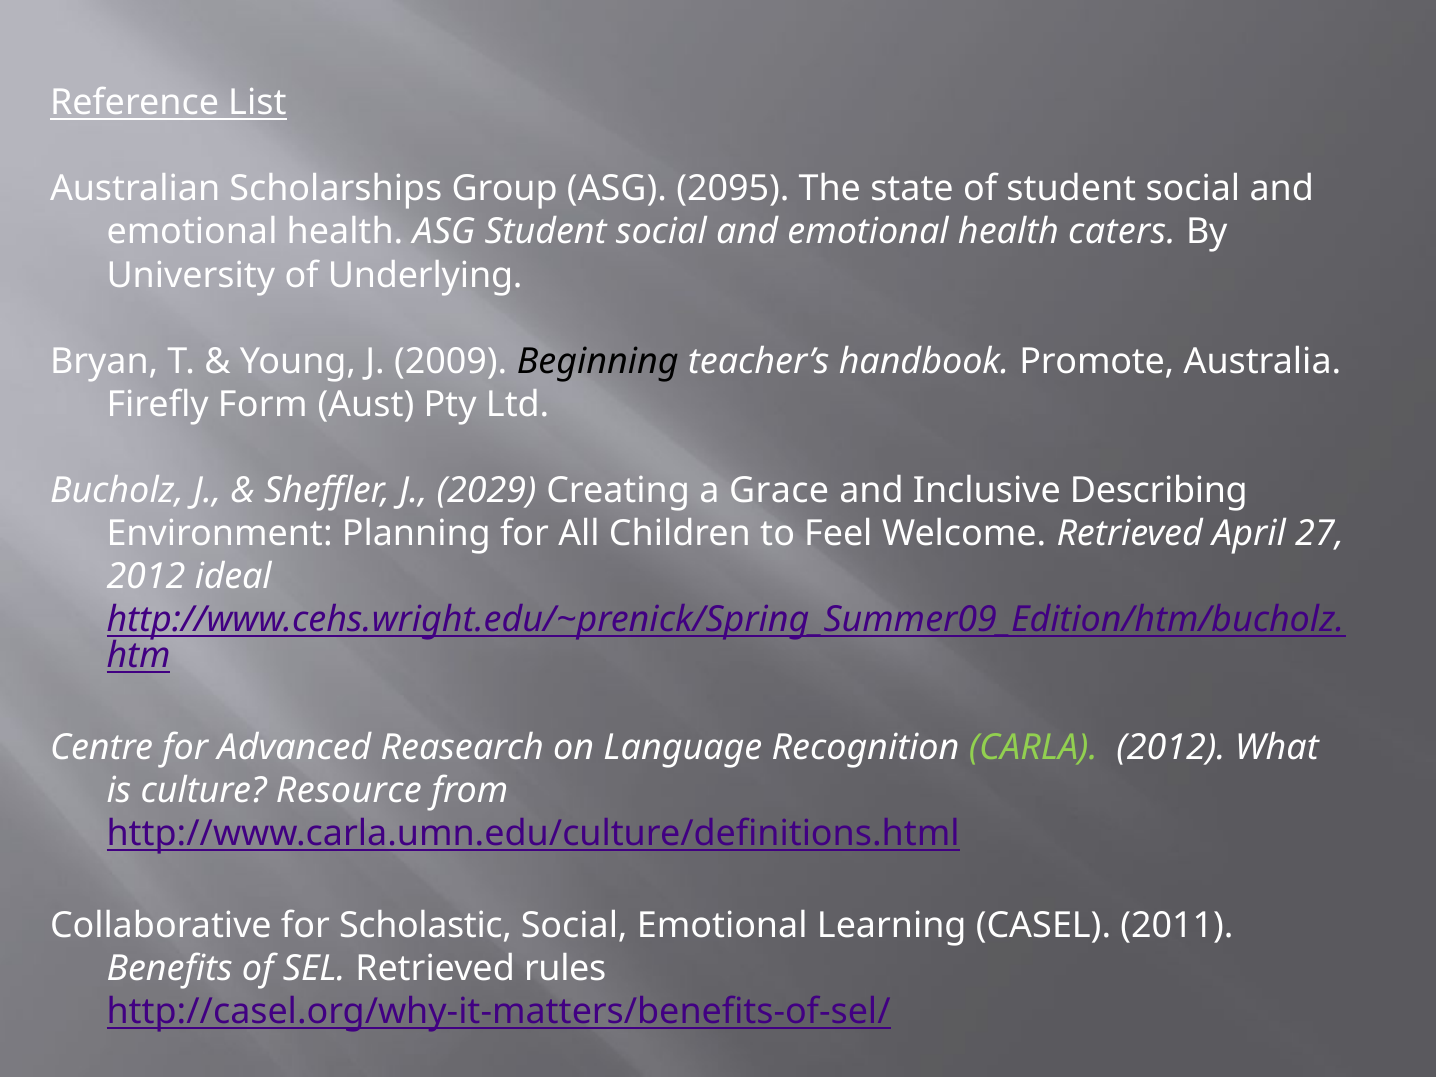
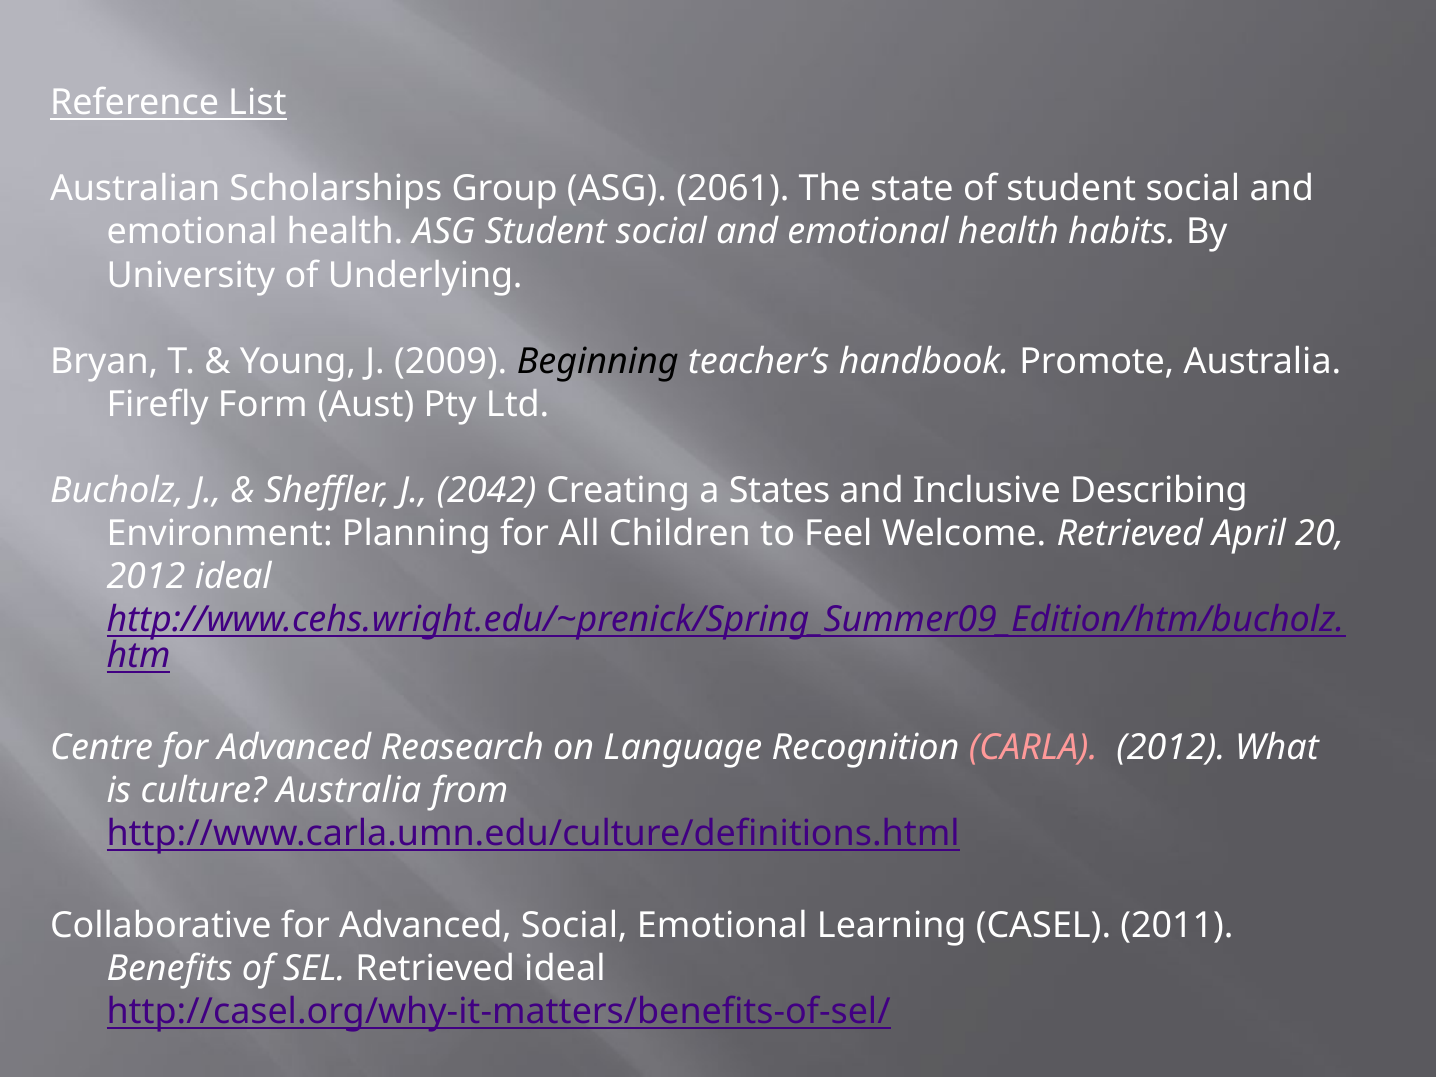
2095: 2095 -> 2061 (733, 189)
caters: caters -> habits (1122, 232)
2029: 2029 -> 2042 (487, 491)
Grace: Grace -> States (780, 491)
27: 27 -> 20 (1320, 534)
CARLA colour: light green -> pink (1033, 748)
culture Resource: Resource -> Australia (349, 791)
Collaborative for Scholastic: Scholastic -> Advanced (425, 926)
Retrieved rules: rules -> ideal (565, 969)
